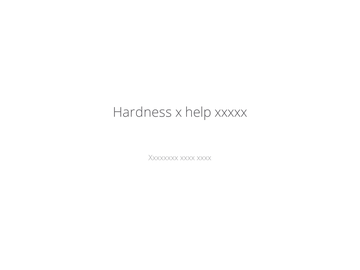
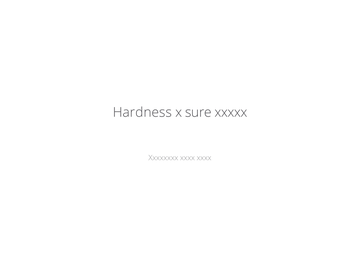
help: help -> sure (198, 113)
